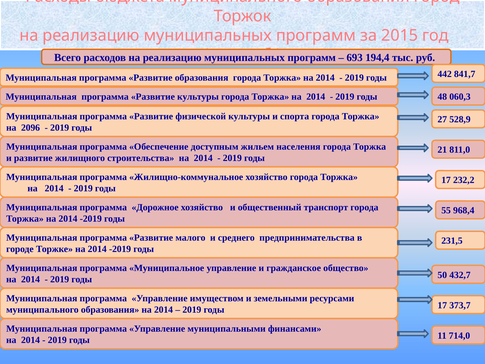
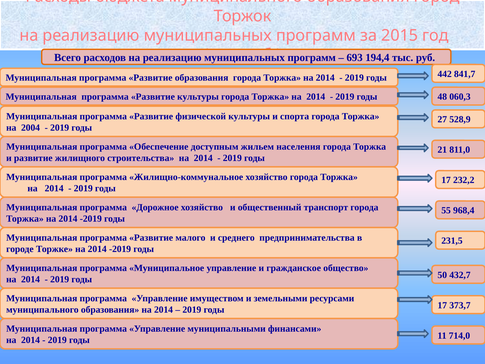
2096: 2096 -> 2004 (31, 128)
